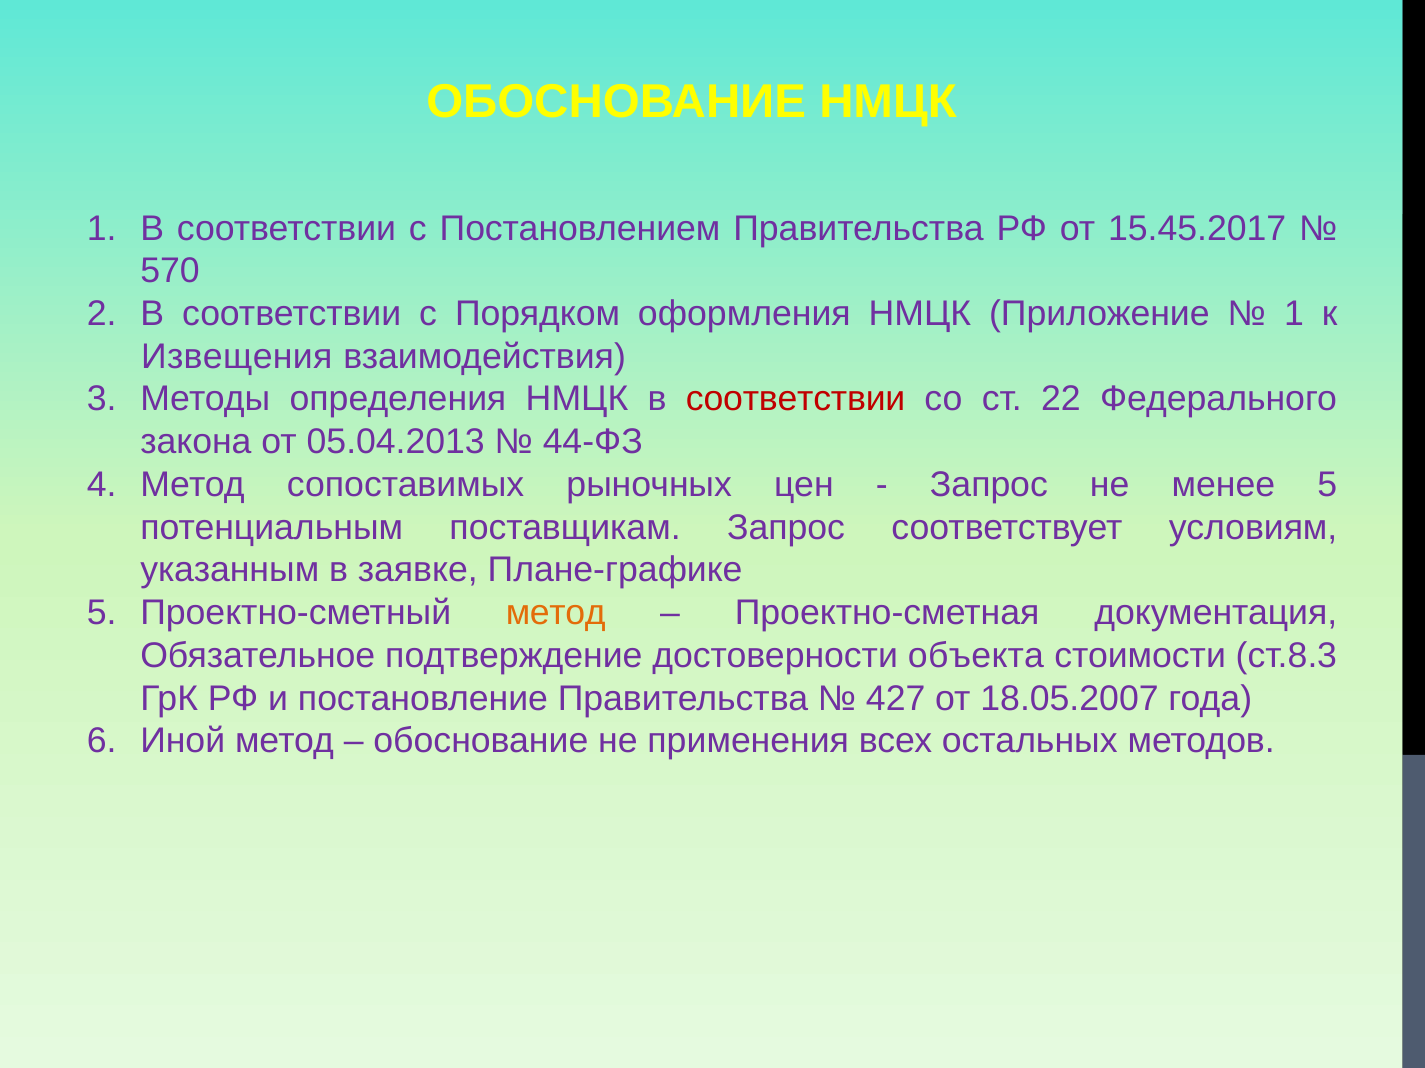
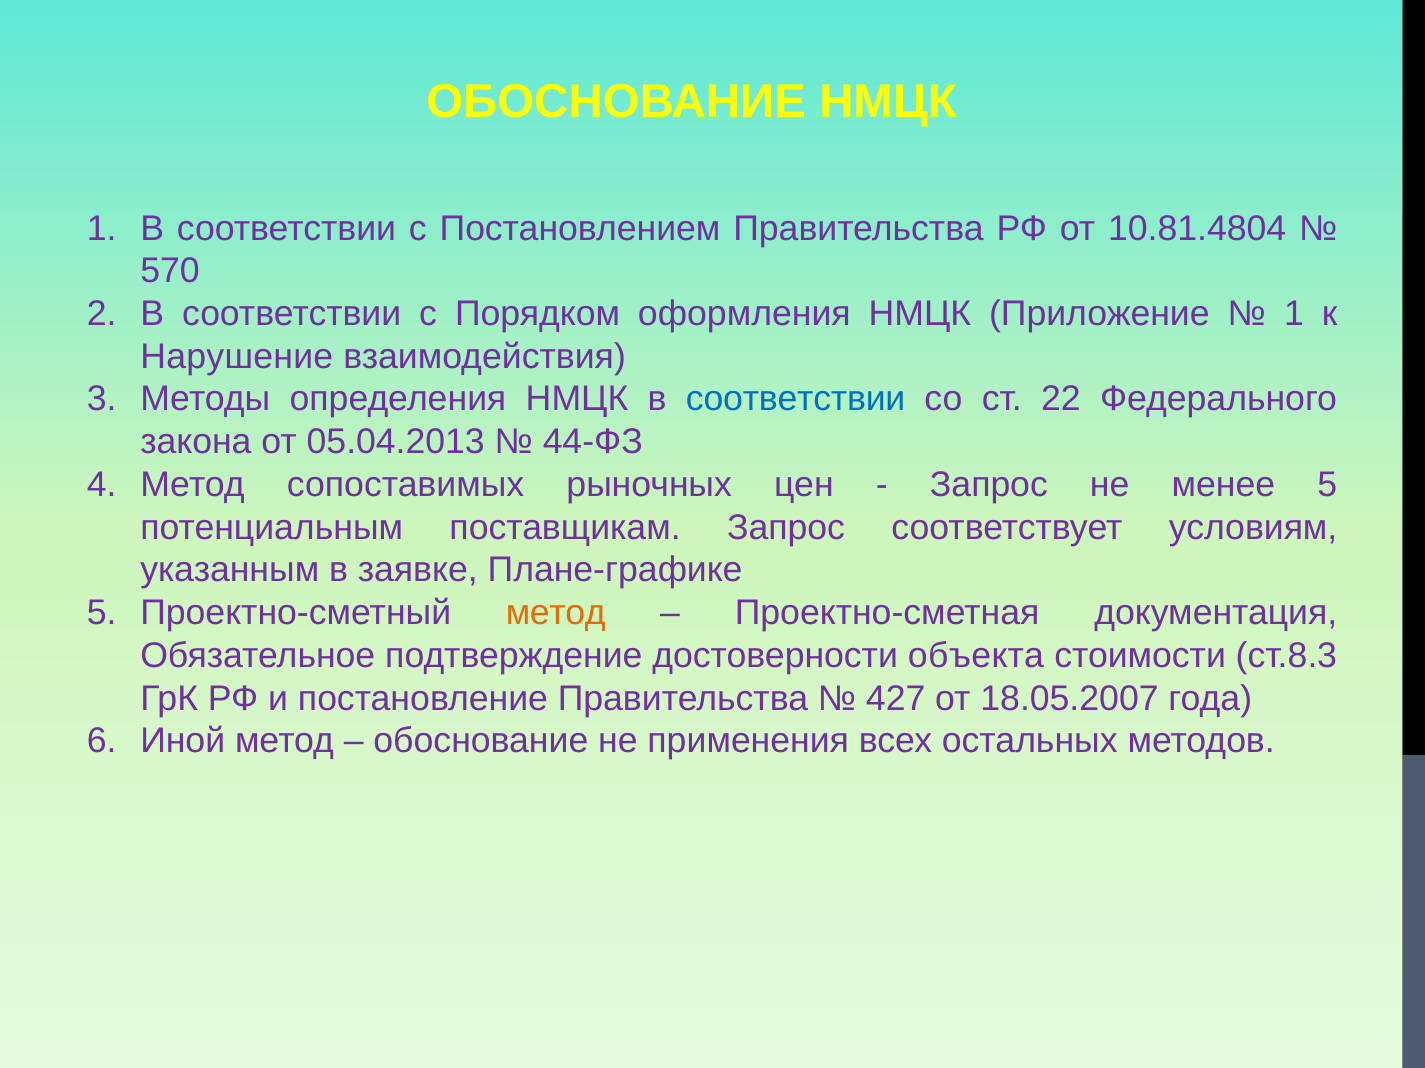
15.45.2017: 15.45.2017 -> 10.81.4804 (1197, 229)
Извещения: Извещения -> Нарушение (237, 357)
соответствии colour: red -> blue (796, 400)
